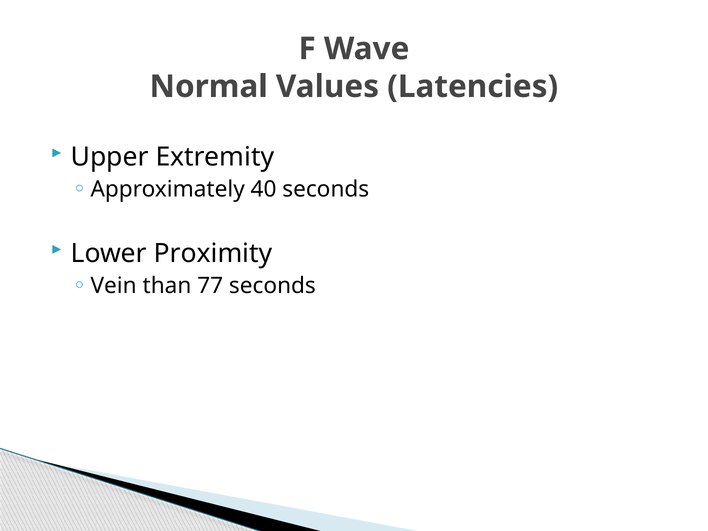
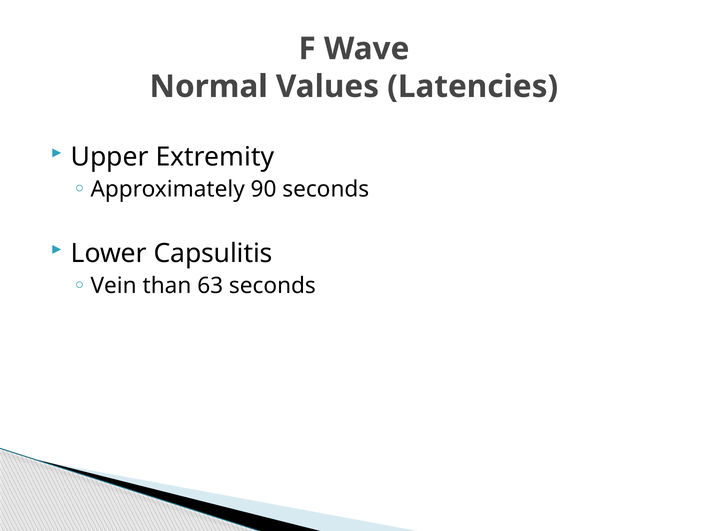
40: 40 -> 90 (264, 189)
Proximity: Proximity -> Capsulitis (213, 254)
77: 77 -> 63 (210, 286)
